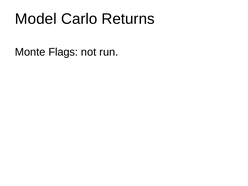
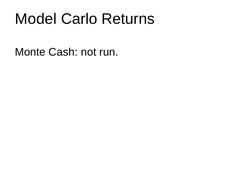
Flags: Flags -> Cash (63, 52)
